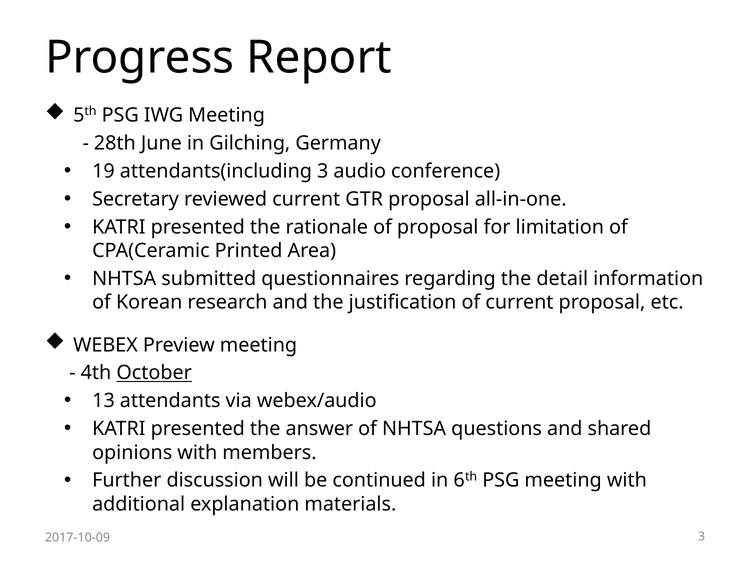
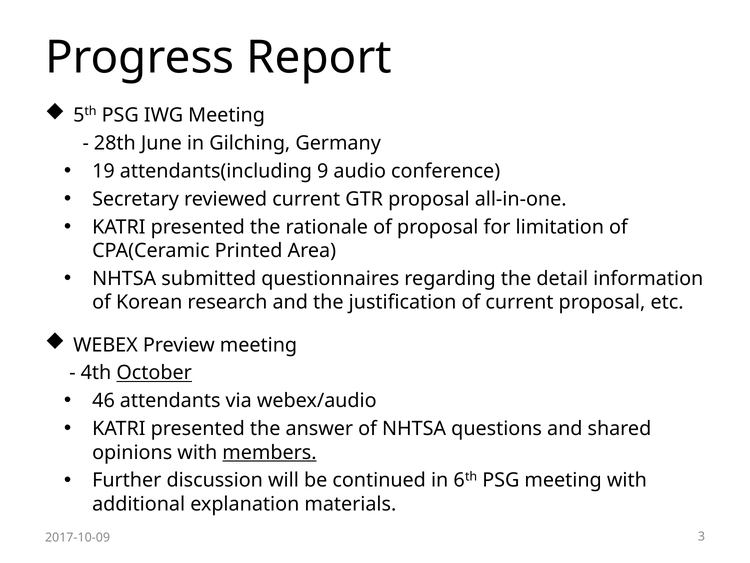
attendants(including 3: 3 -> 9 (323, 171)
13: 13 -> 46 (104, 400)
members underline: none -> present (269, 452)
